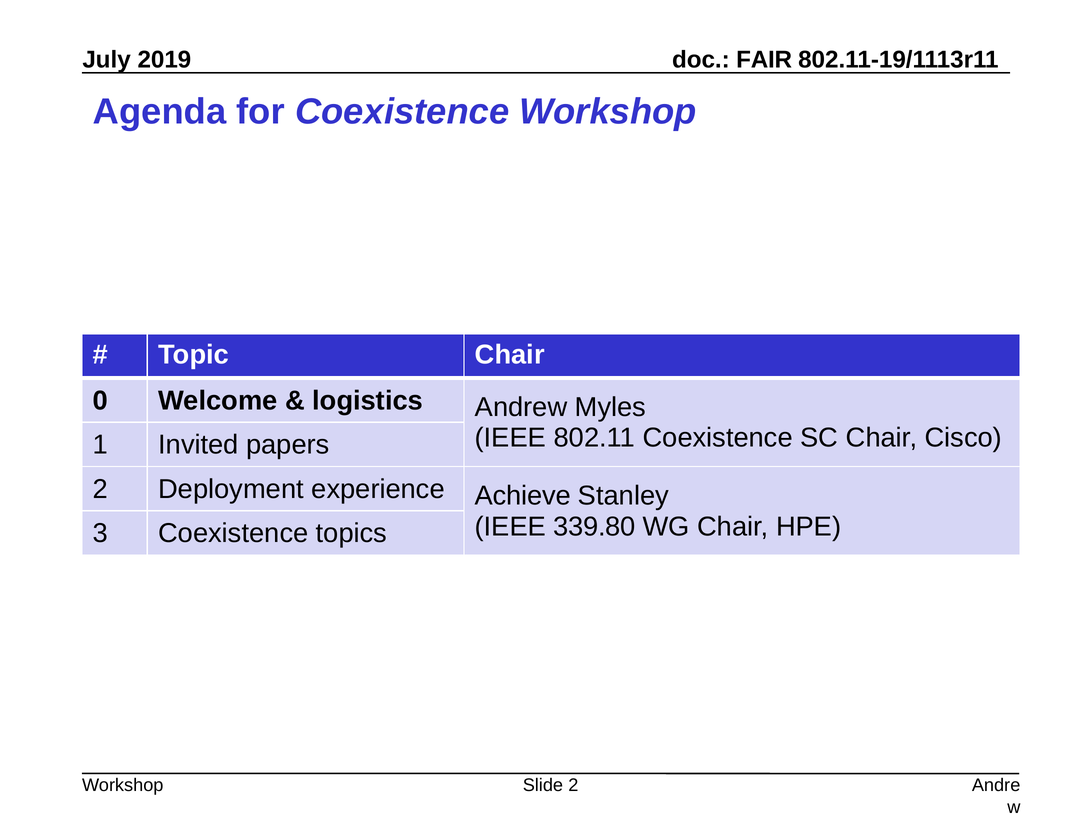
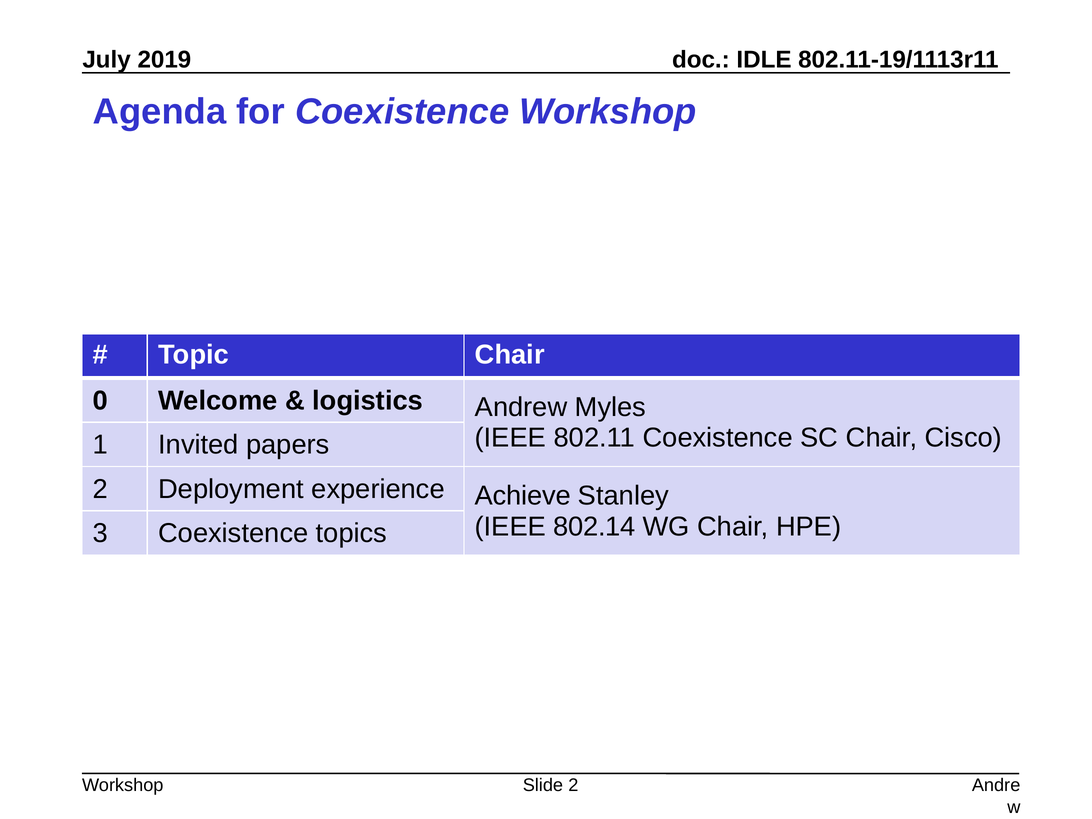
FAIR: FAIR -> IDLE (764, 60)
339.80: 339.80 -> 802.14 (595, 527)
